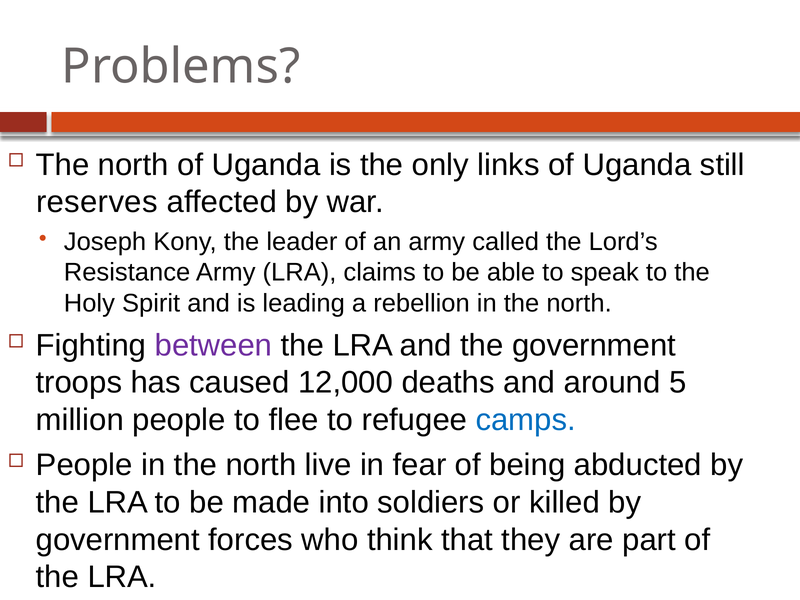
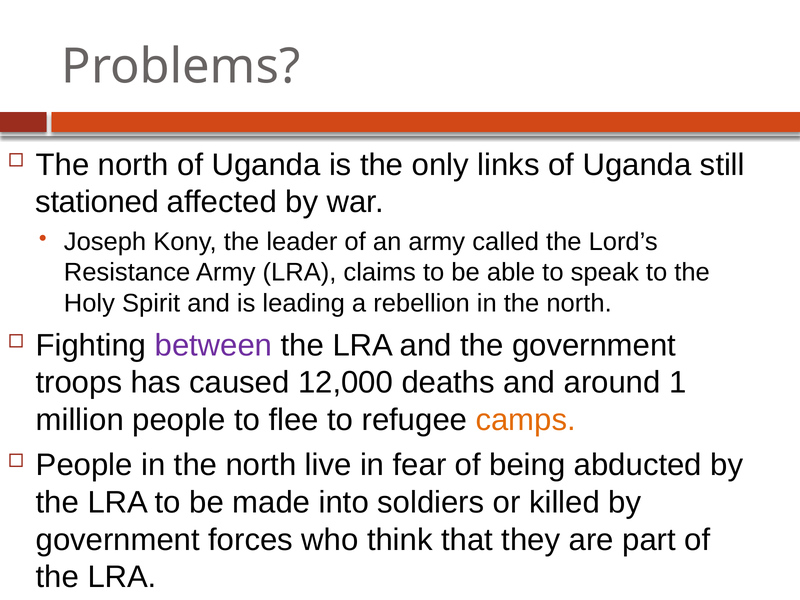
reserves: reserves -> stationed (97, 202)
5: 5 -> 1 (678, 383)
camps colour: blue -> orange (526, 420)
